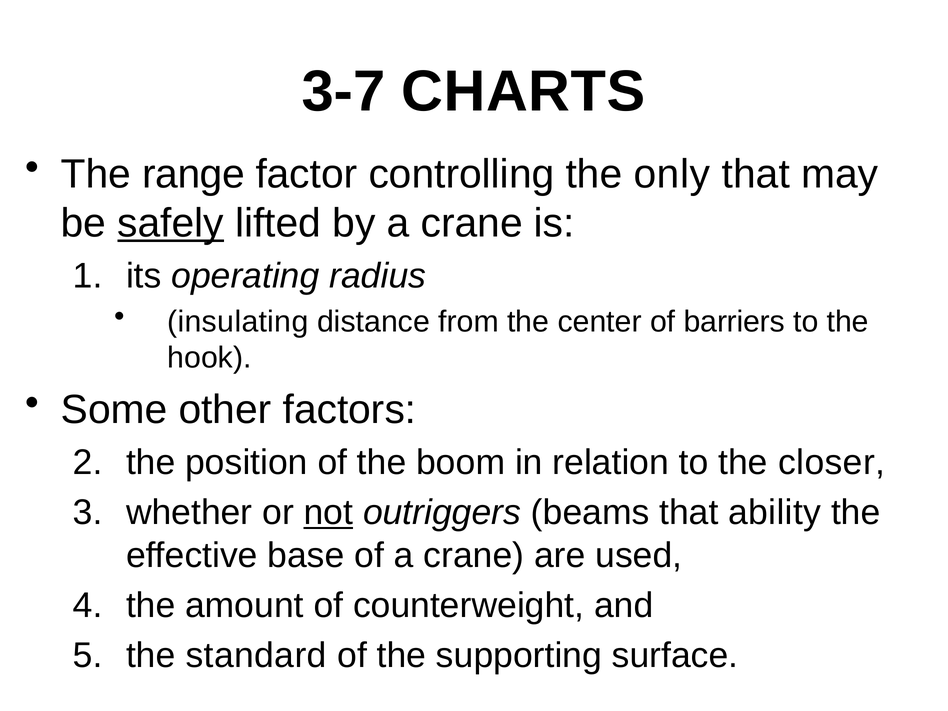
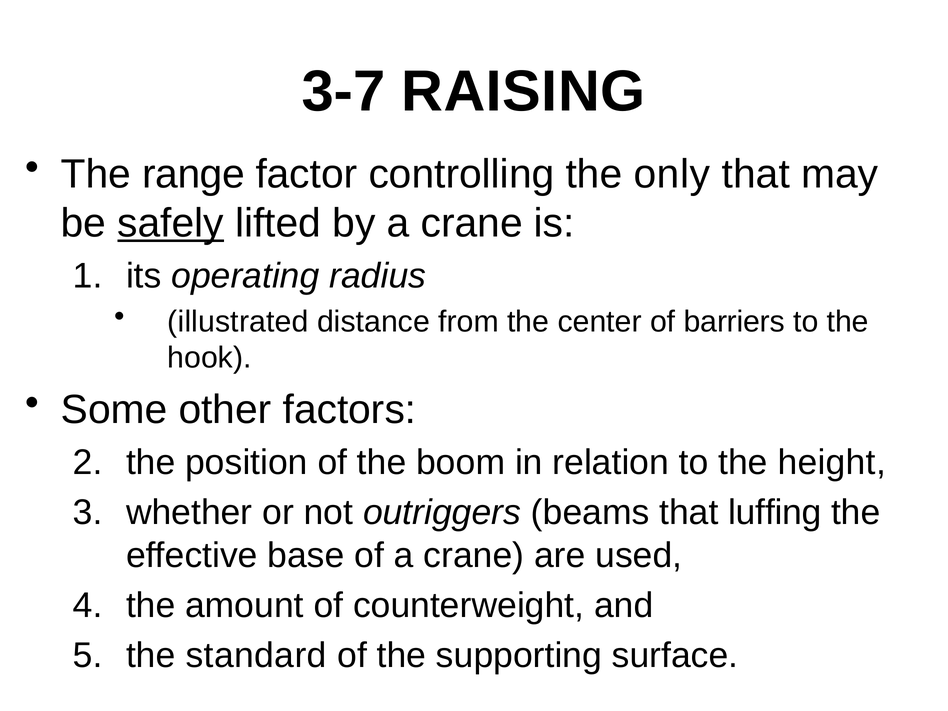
CHARTS: CHARTS -> RAISING (523, 92)
insulating: insulating -> illustrated (238, 322)
closer: closer -> height (832, 463)
not underline: present -> none (328, 513)
ability: ability -> luffing (775, 513)
